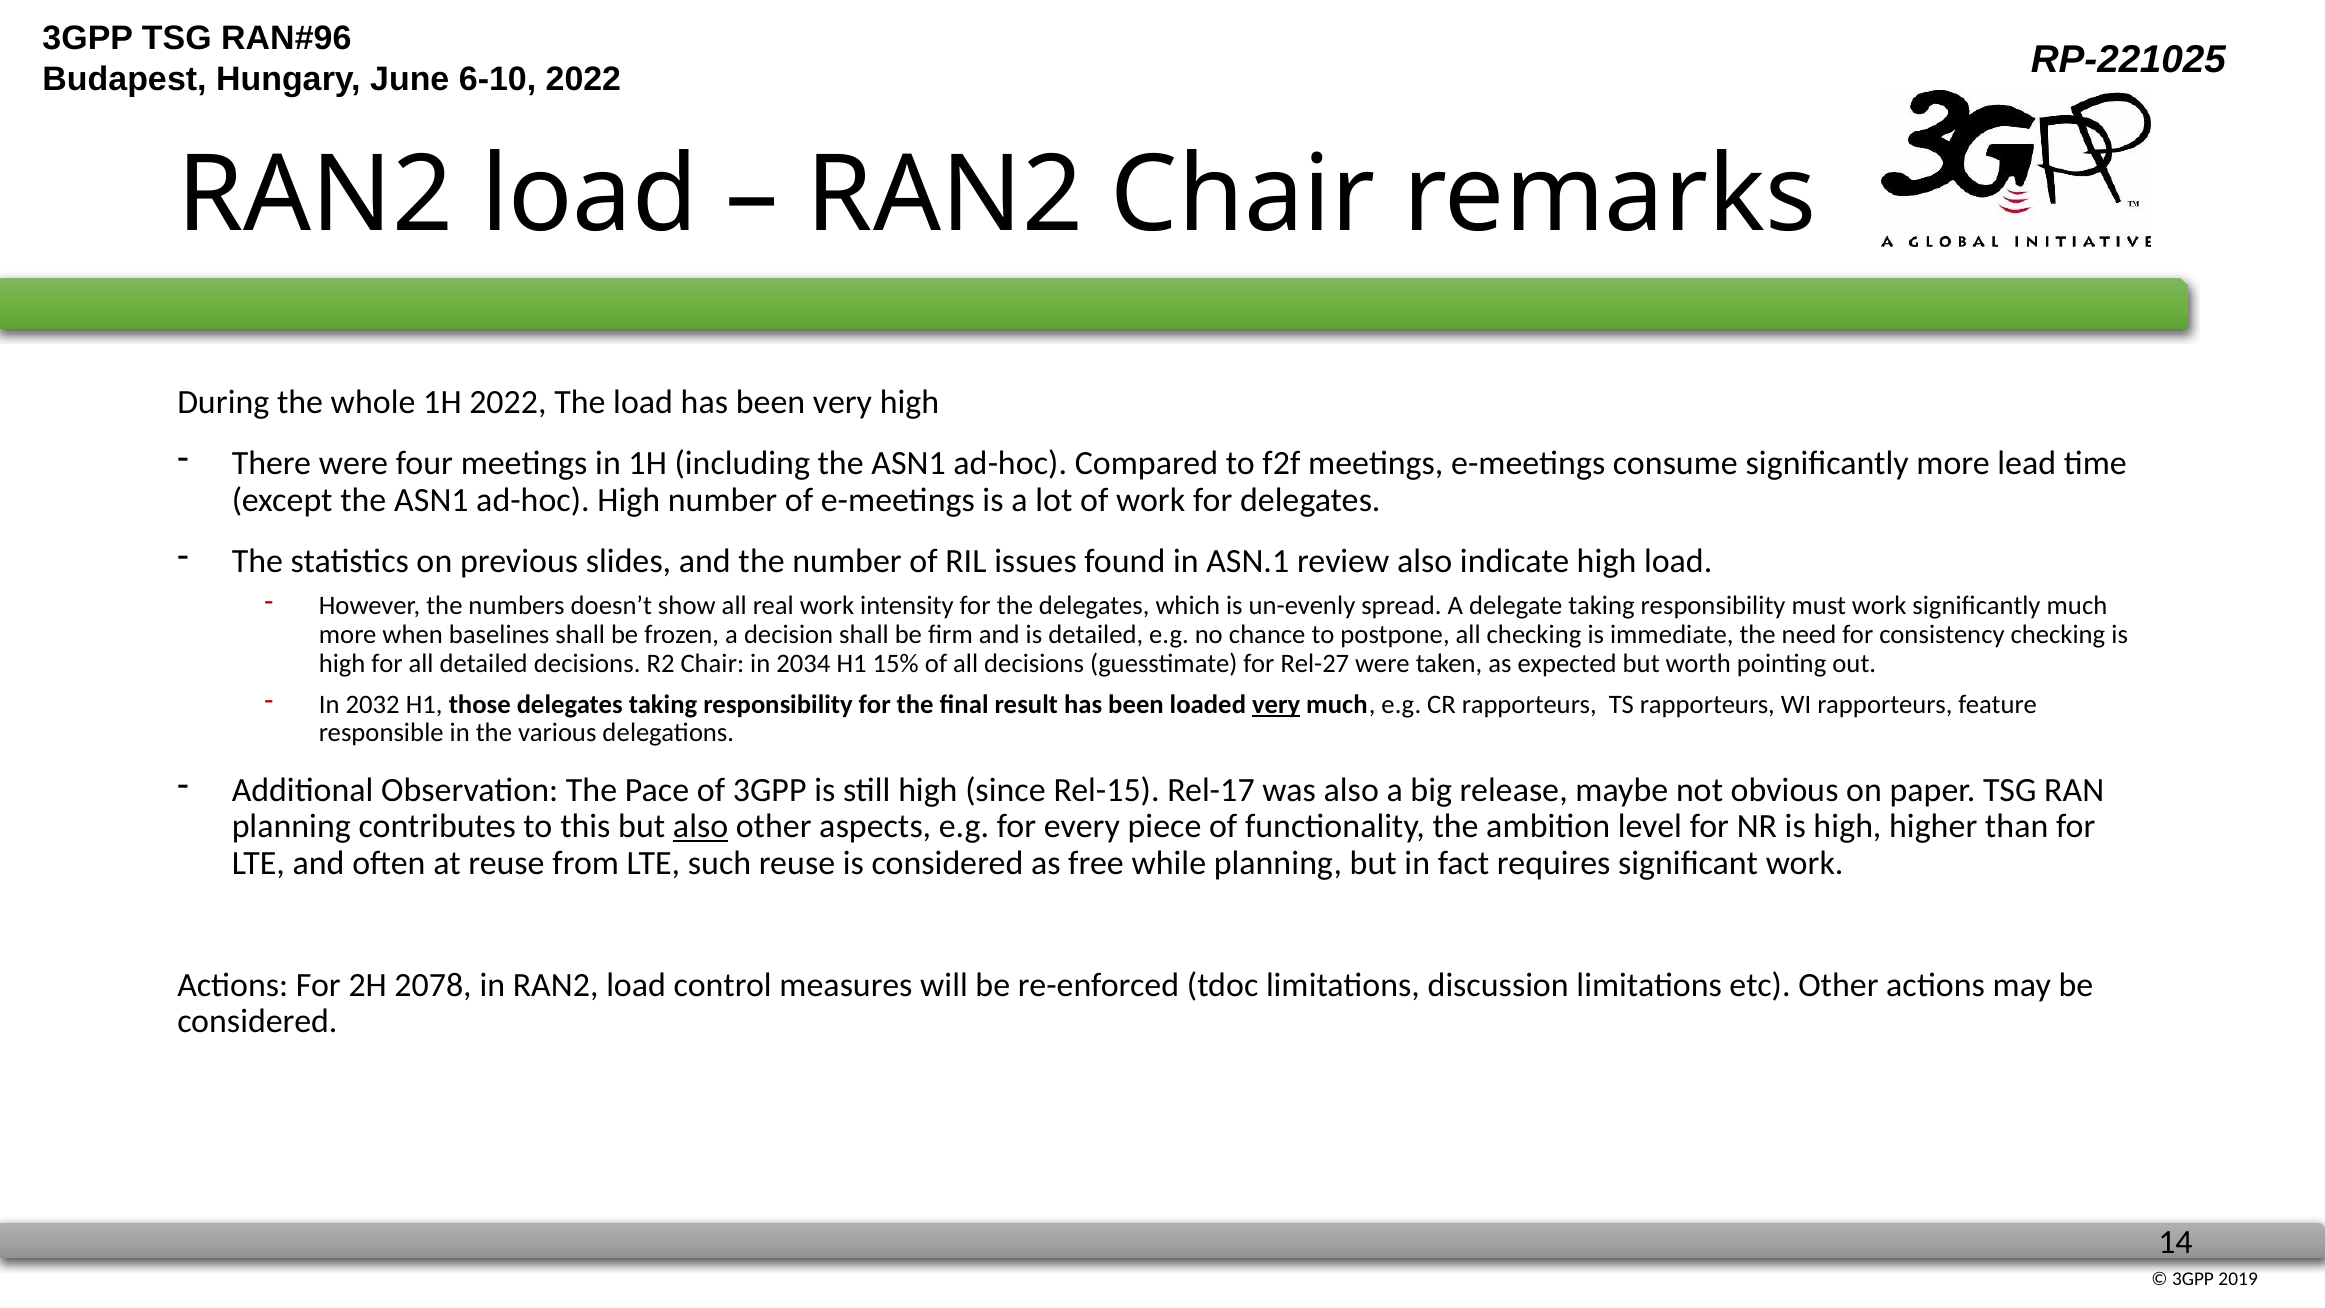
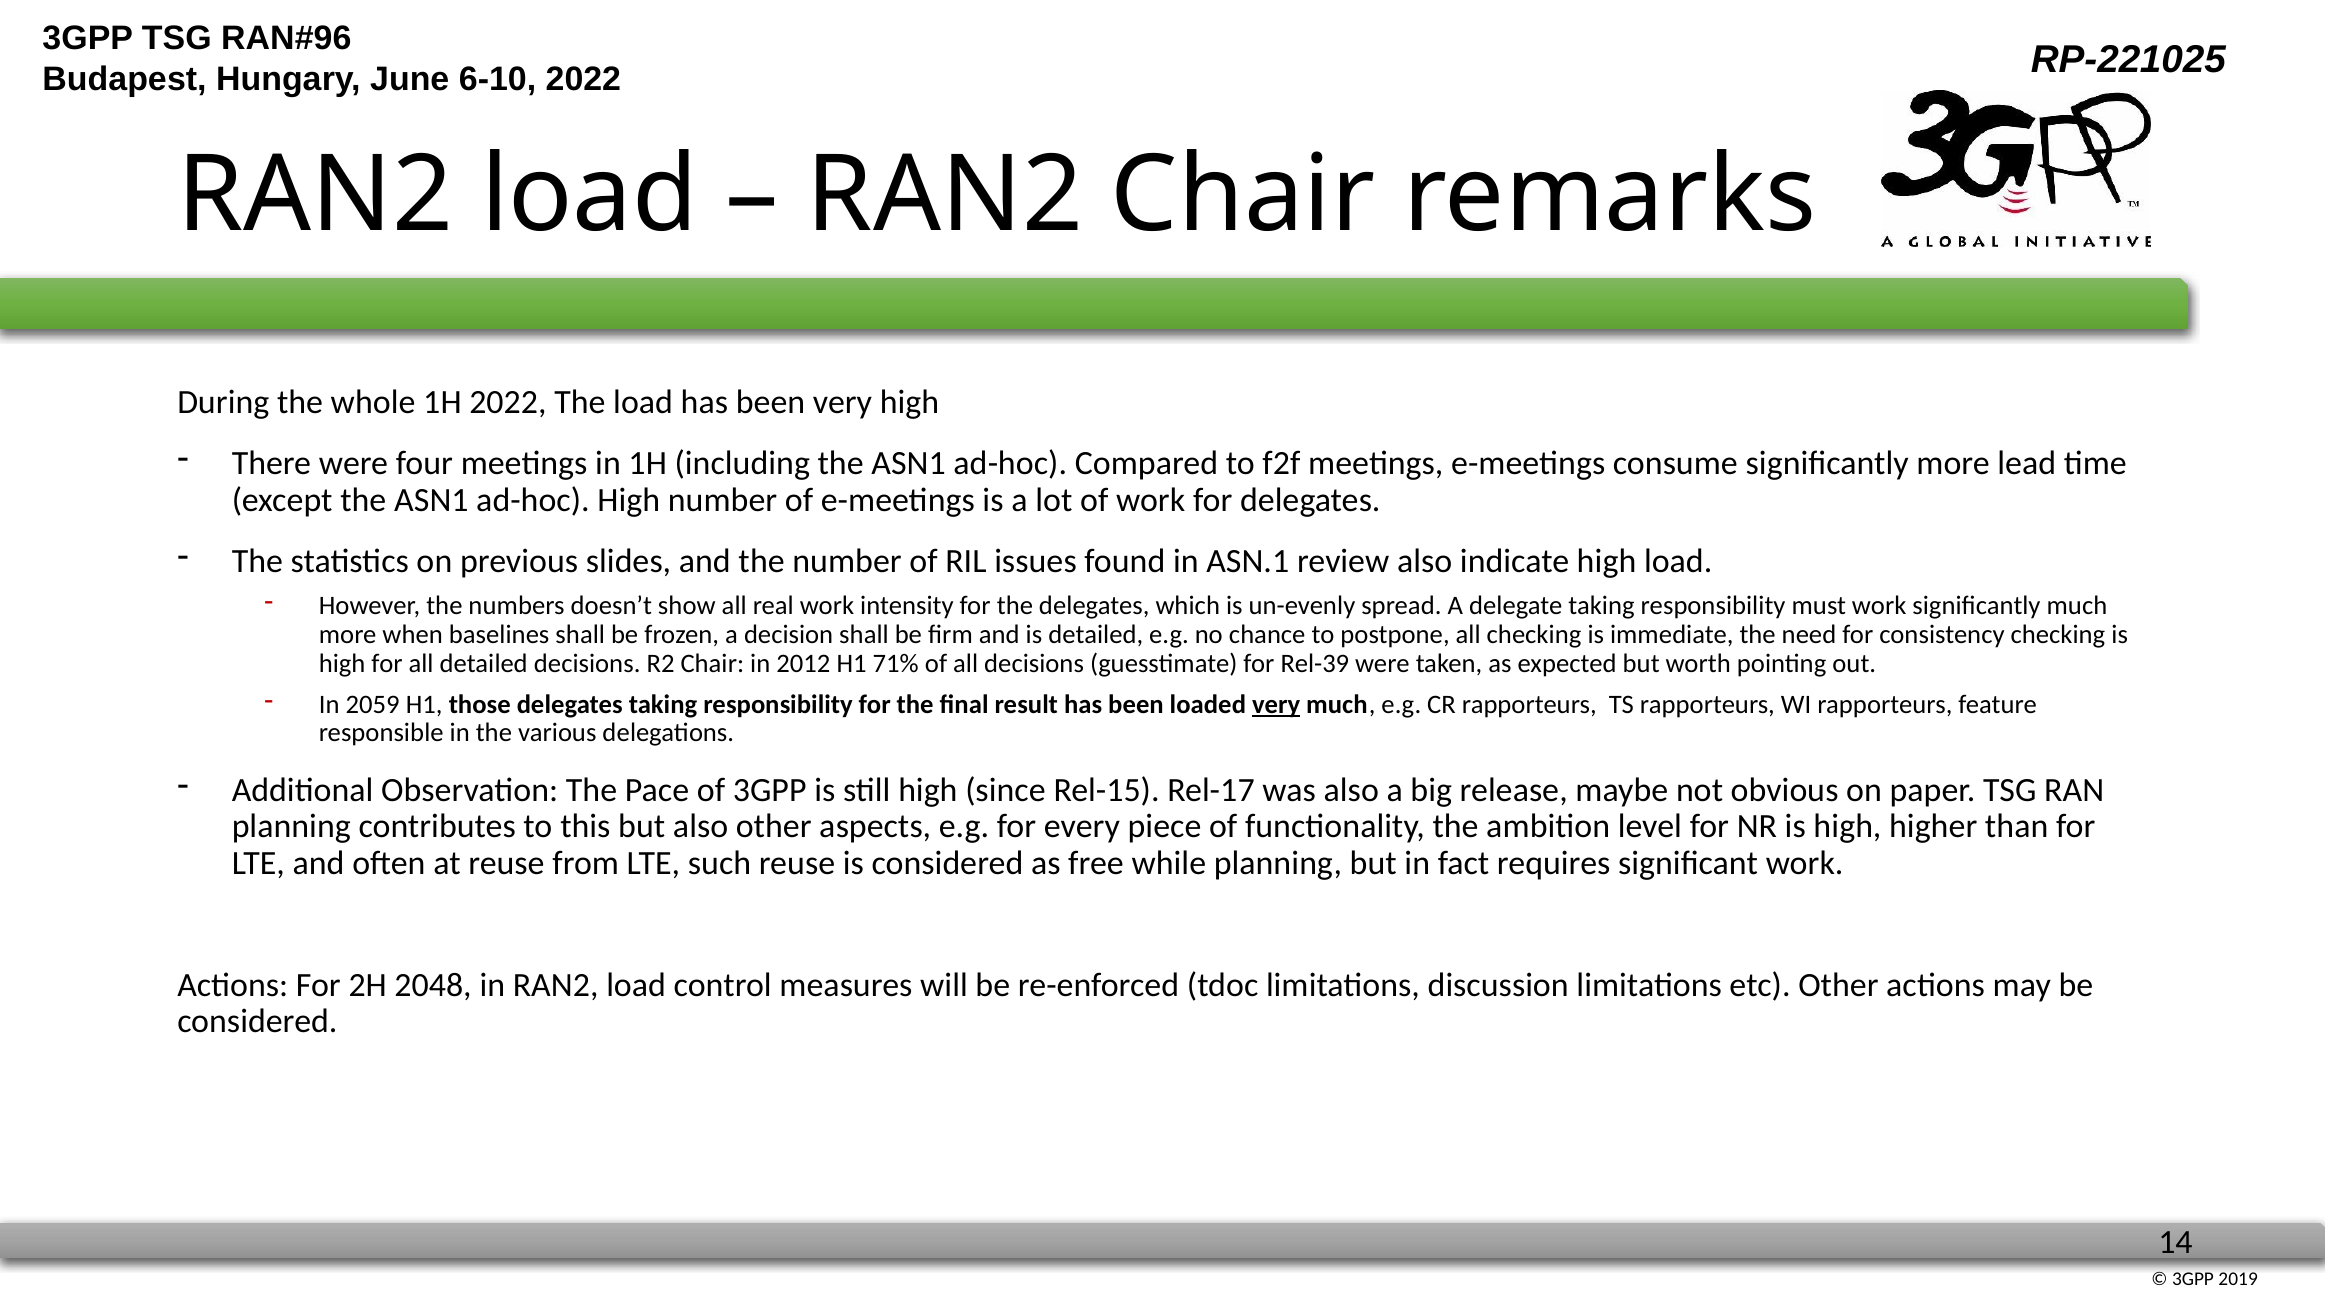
2034: 2034 -> 2012 (803, 663)
15%: 15% -> 71% (896, 663)
Rel-27: Rel-27 -> Rel-39 (1315, 663)
2032: 2032 -> 2059 (373, 704)
also underline: present -> none (701, 827)
2078: 2078 -> 2048 (433, 985)
